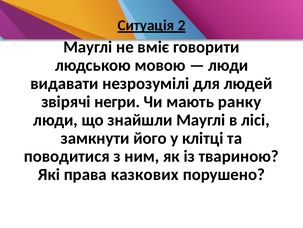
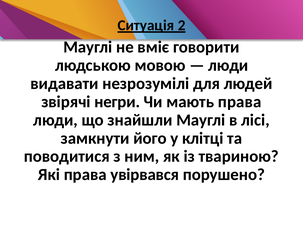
мають ранку: ранку -> права (240, 101)
казкових: казкових -> увірвався (145, 174)
